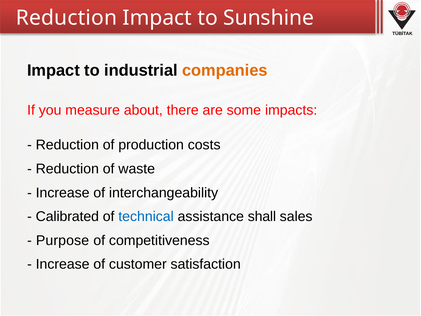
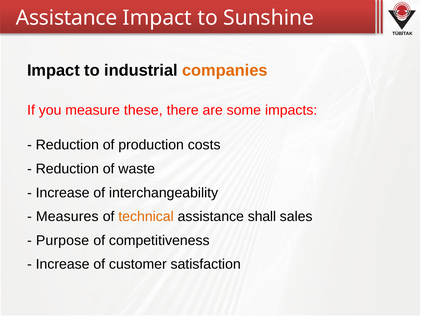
Reduction: Reduction -> Assistance (67, 18)
about: about -> these (143, 110)
Calibrated: Calibrated -> Measures (67, 216)
technical colour: blue -> orange (146, 216)
